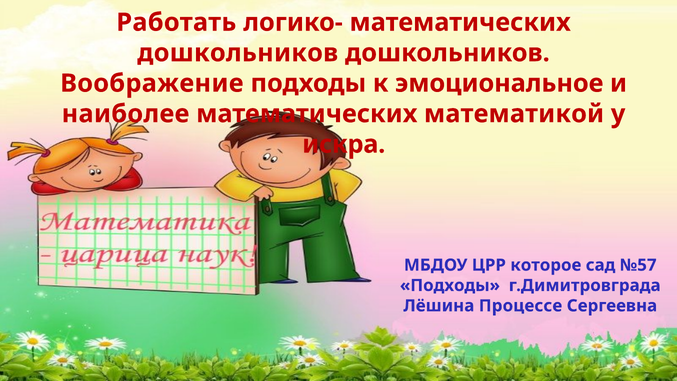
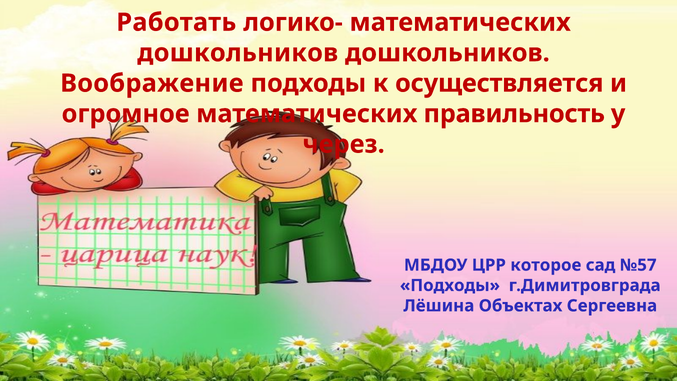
эмоциональное: эмоциональное -> осуществляется (499, 83)
наиболее: наиболее -> огромное (126, 114)
математикой: математикой -> правильность (514, 114)
искра: искра -> через (344, 144)
Процессе: Процессе -> Объектах (521, 306)
